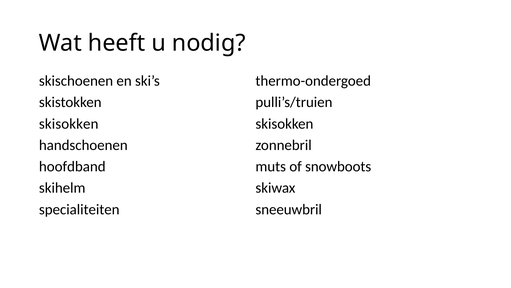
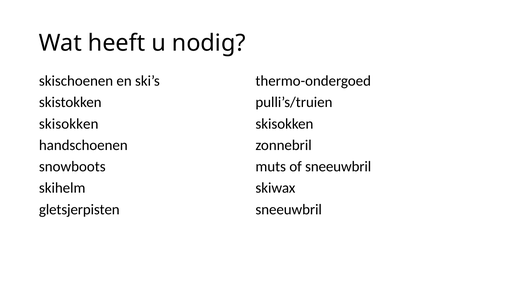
hoofdband: hoofdband -> snowboots (72, 166)
of snowboots: snowboots -> sneeuwbril (338, 166)
specialiteiten: specialiteiten -> gletsjerpisten (79, 209)
